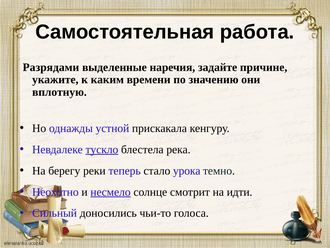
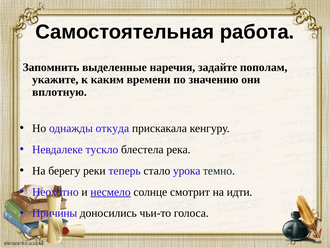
Разрядами: Разрядами -> Запомнить (51, 67)
причине: причине -> пополам (264, 67)
устной: устной -> откуда (112, 128)
тускло underline: present -> none (102, 149)
Сильный: Сильный -> Причины (55, 213)
